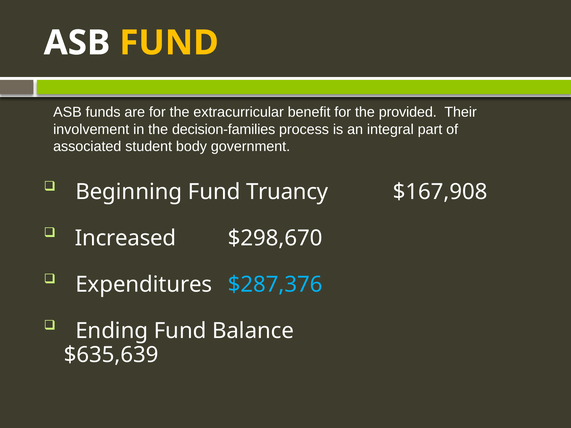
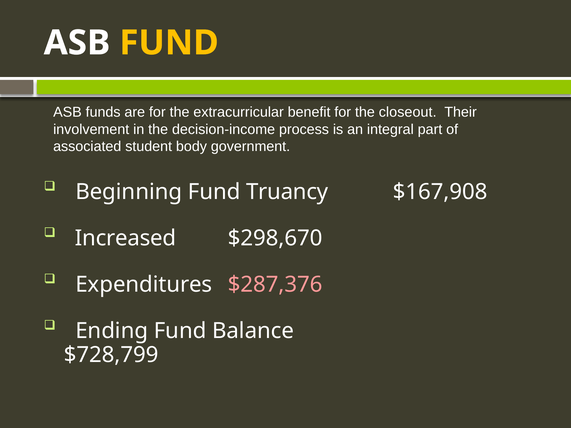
provided: provided -> closeout (408, 112)
decision-families: decision-families -> decision-income (224, 129)
$287,376 colour: light blue -> pink (275, 285)
$635,639: $635,639 -> $728,799 (111, 355)
